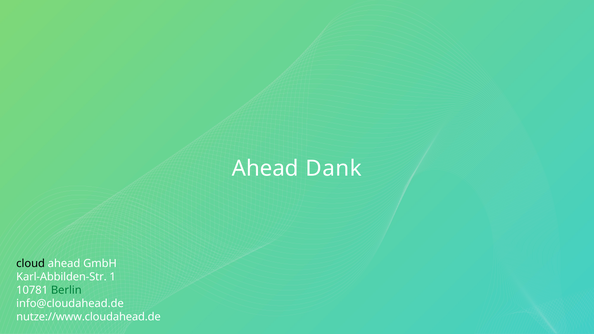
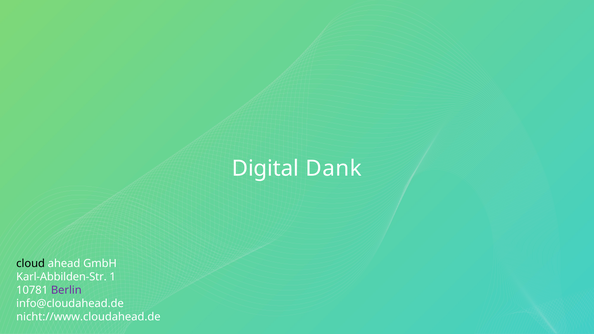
Ahead: Ahead -> Digital (265, 169)
Berlin colour: green -> purple (66, 290)
nutze://www.cloudahead.de: nutze://www.cloudahead.de -> nicht://www.cloudahead.de (88, 317)
